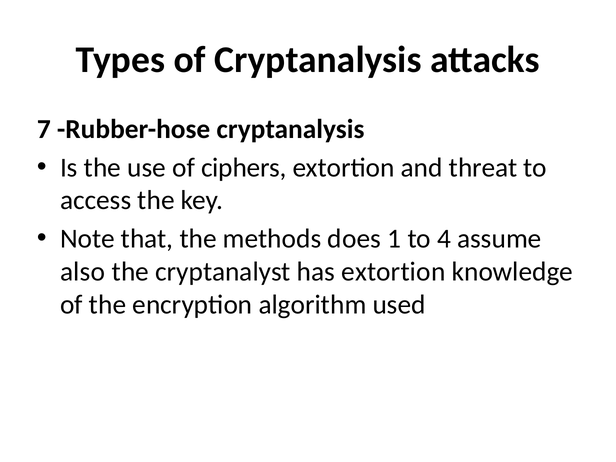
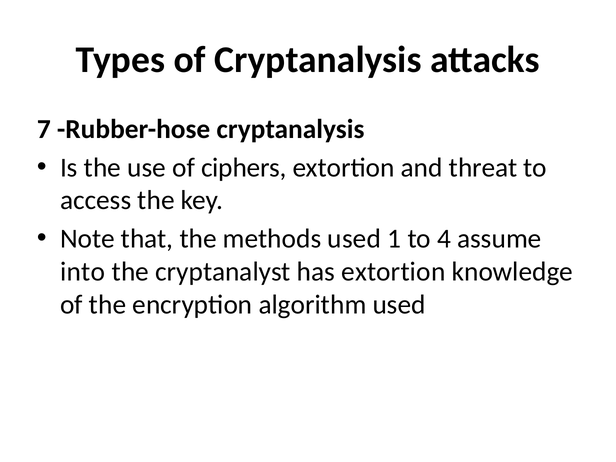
methods does: does -> used (354, 239)
also: also -> into (83, 272)
